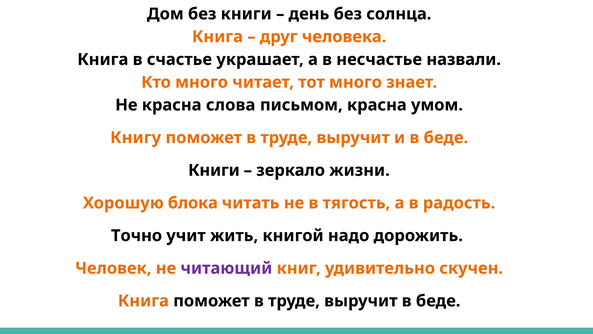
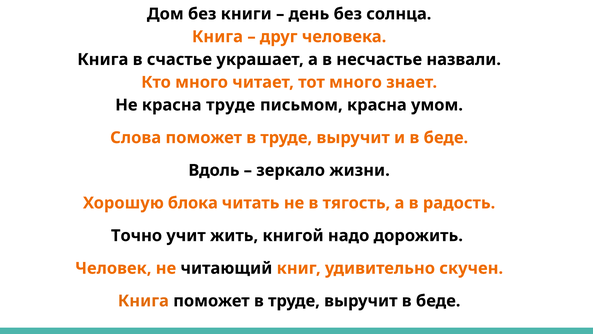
красна слова: слова -> труде (231, 105)
Книгу: Книгу -> Слова (136, 138)
Книги: Книги -> Вдоль (214, 170)
читающий colour: purple -> black (226, 268)
